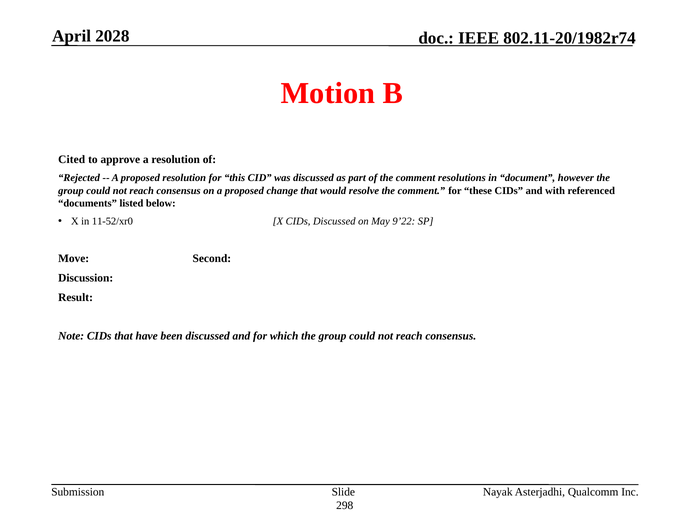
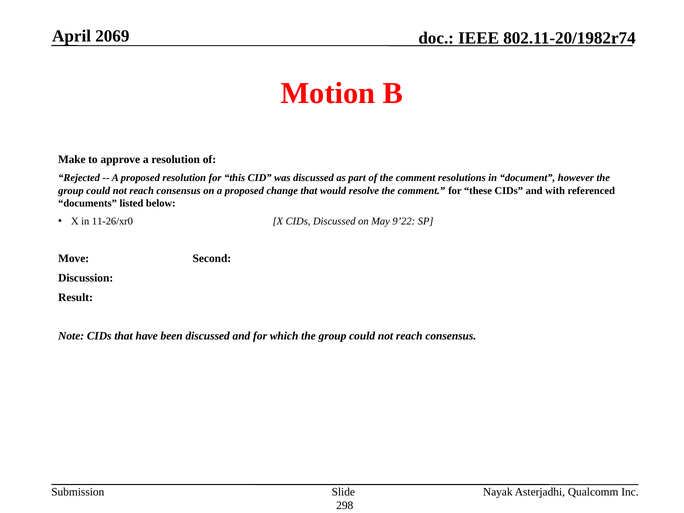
2028: 2028 -> 2069 (112, 36)
Cited: Cited -> Make (72, 159)
11-52/xr0: 11-52/xr0 -> 11-26/xr0 (112, 221)
